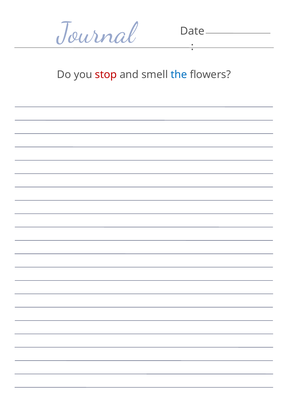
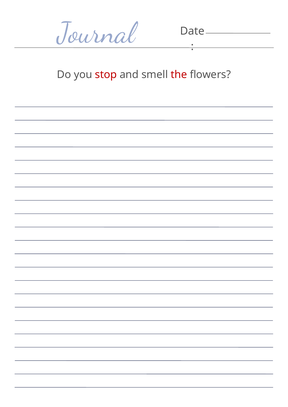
the colour: blue -> red (179, 75)
